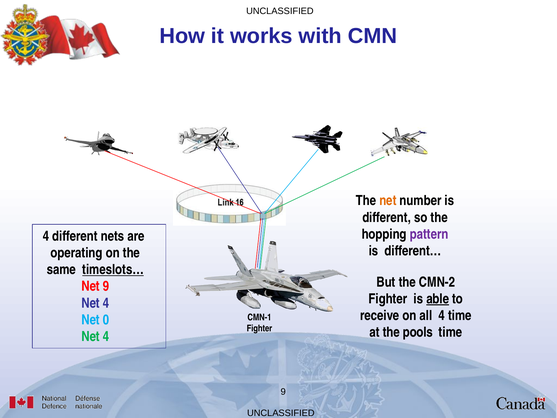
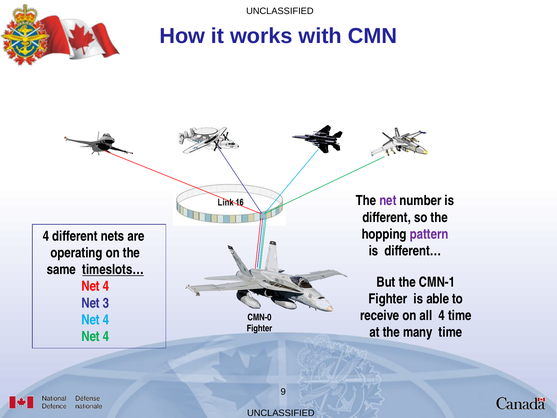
net colour: orange -> purple (388, 201)
CMN-2: CMN-2 -> CMN-1 (437, 282)
9: 9 -> 4 (106, 286)
able underline: present -> none (438, 299)
4: 4 -> 3 (106, 303)
CMN-1: CMN-1 -> CMN-0 (259, 317)
0: 0 -> 4 (106, 320)
pools: pools -> many (418, 332)
